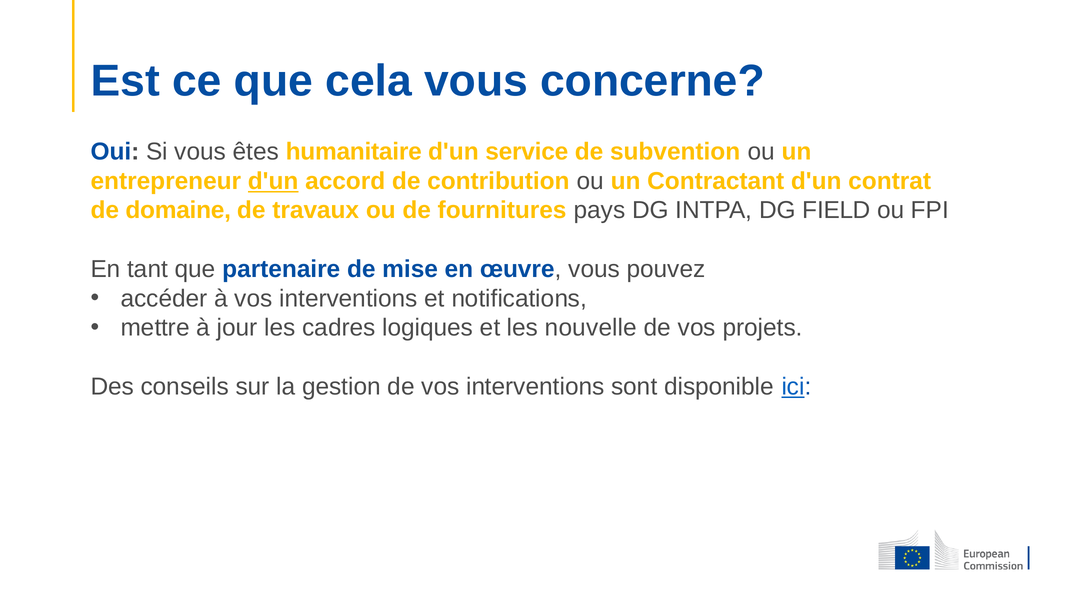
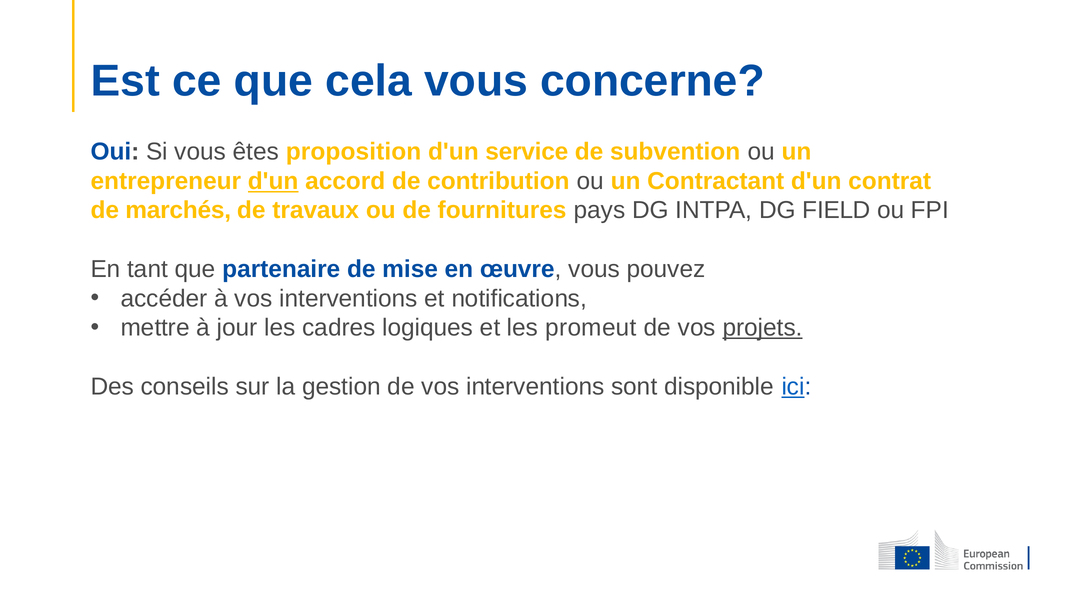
humanitaire: humanitaire -> proposition (354, 152)
domaine: domaine -> marchés (178, 210)
nouvelle: nouvelle -> promeut (591, 328)
projets underline: none -> present (763, 328)
